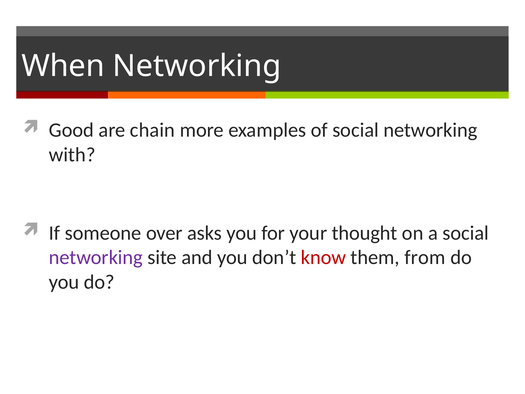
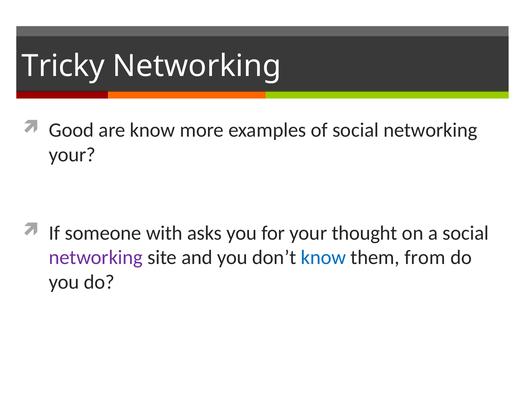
When: When -> Tricky (63, 66)
are chain: chain -> know (153, 130)
with: with -> your (72, 155)
over: over -> with (164, 233)
know colour: red -> blue (323, 257)
